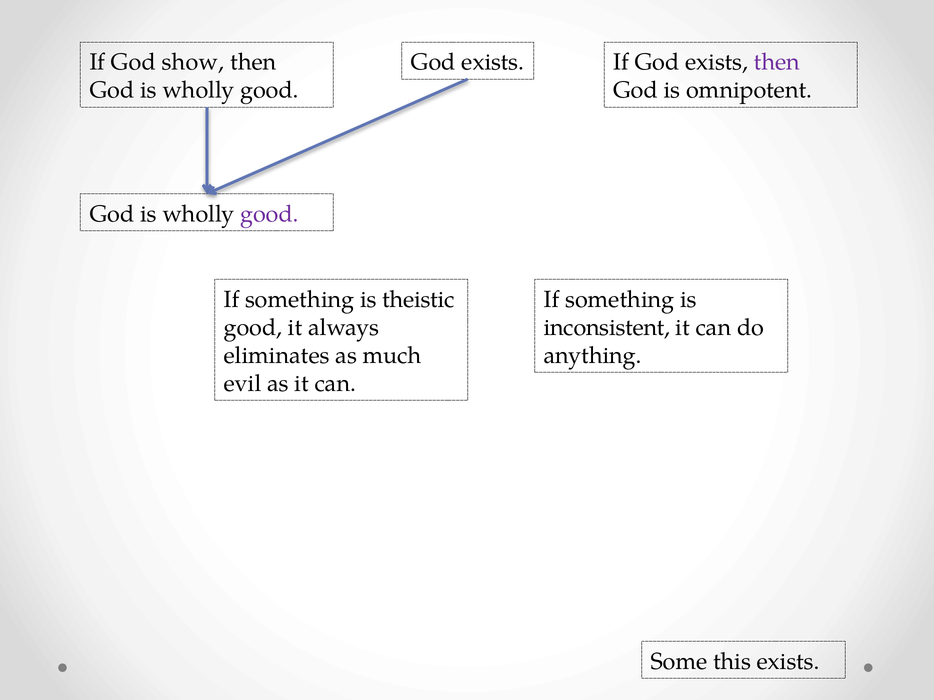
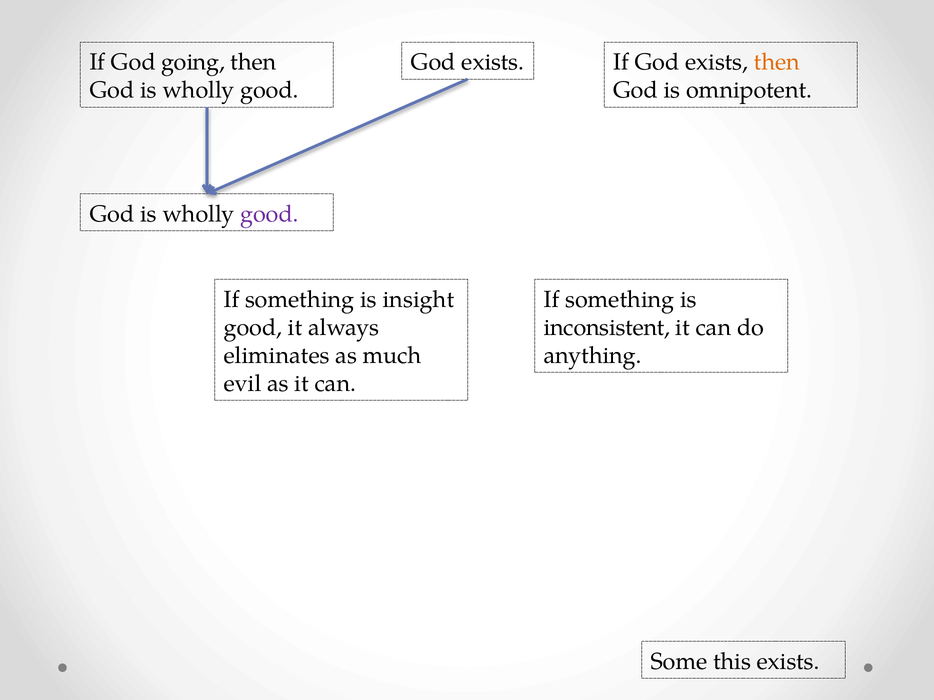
show: show -> going (193, 62)
then colour: purple -> orange (777, 62)
theistic: theistic -> insight (418, 300)
